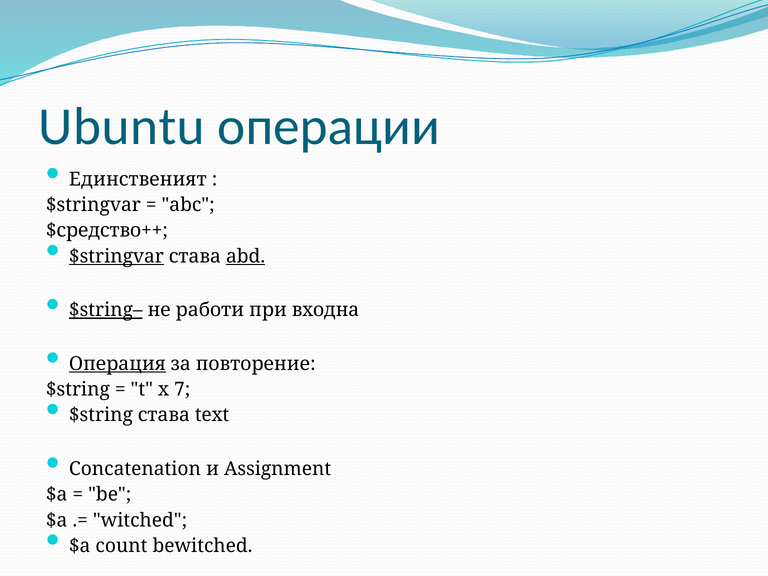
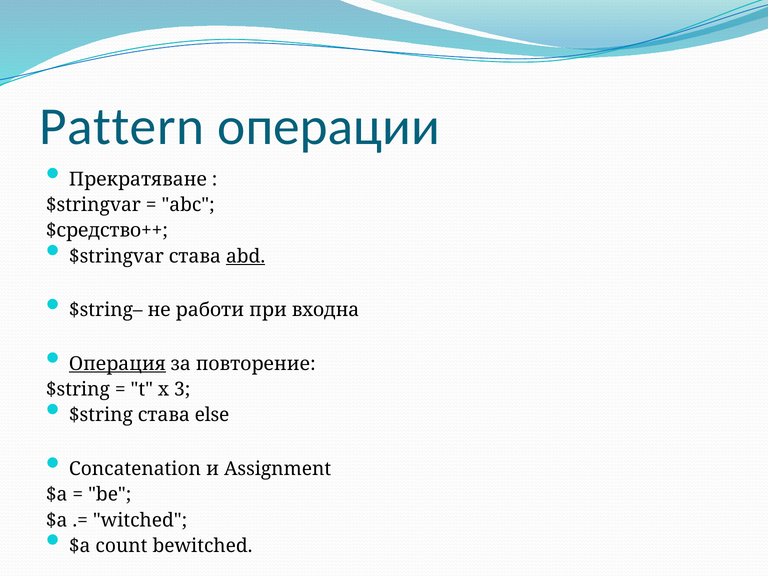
Ubuntu: Ubuntu -> Pattern (122, 127)
Единственият: Единственият -> Прекратяване (138, 179)
$stringvar underline: present -> none (116, 256)
$string– underline: present -> none (106, 310)
7: 7 -> 3 (182, 389)
text: text -> else (212, 415)
